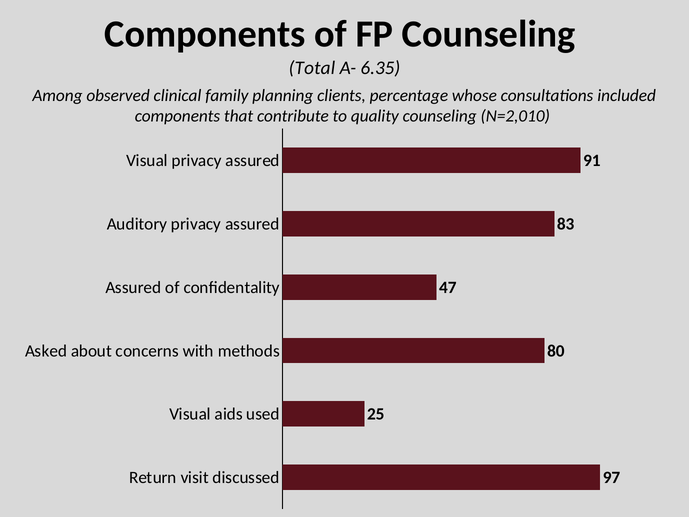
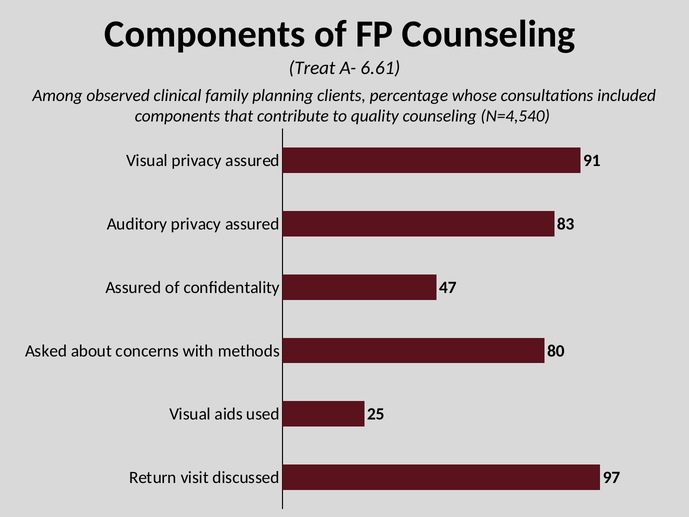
Total: Total -> Treat (312, 68)
6.35: 6.35 -> 6.61 (380, 68)
N=2,010: N=2,010 -> N=4,540 (515, 116)
